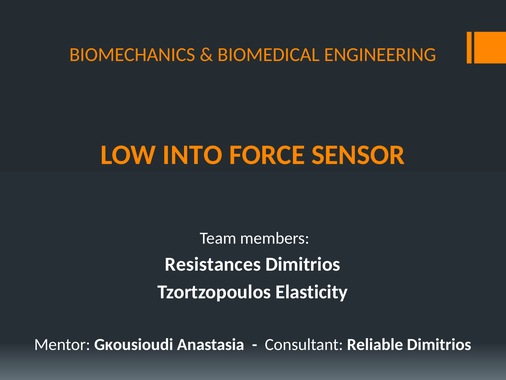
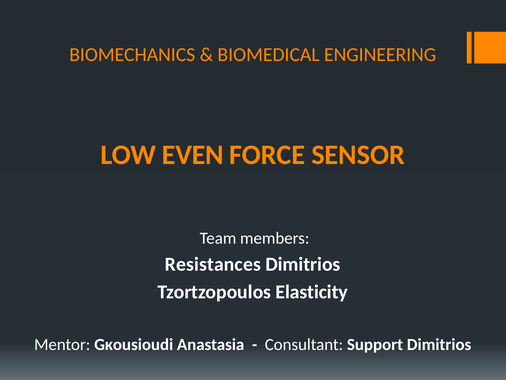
INTO: INTO -> EVEN (193, 155)
Reliable: Reliable -> Support (375, 344)
